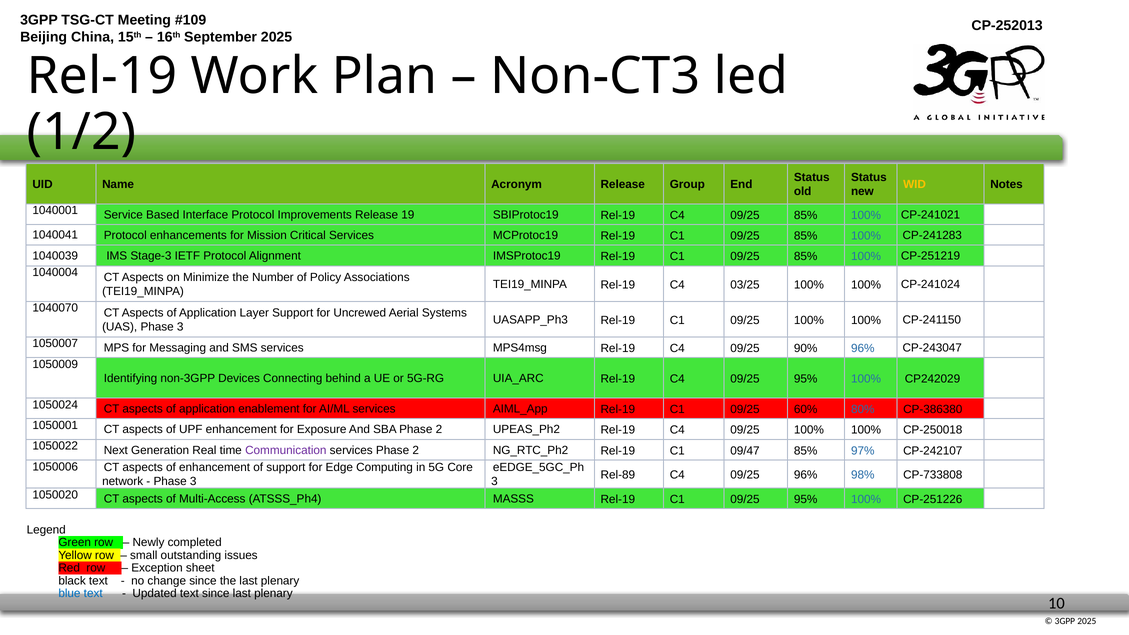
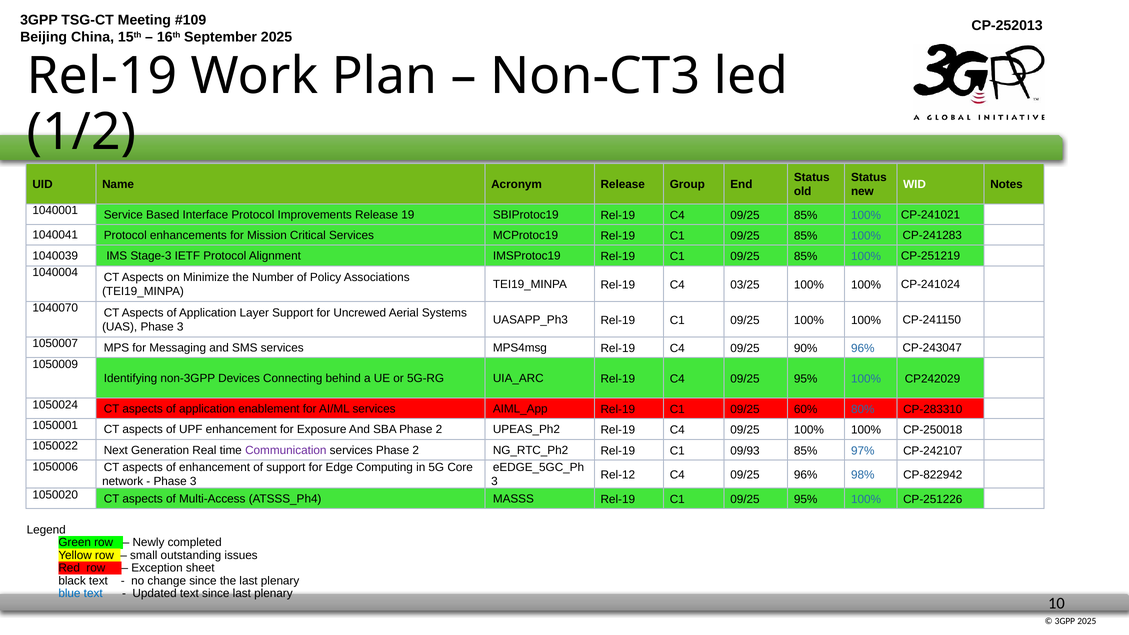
WID colour: yellow -> white (915, 184)
CP-386380: CP-386380 -> CP-283310 (933, 409)
09/47: 09/47 -> 09/93 (745, 451)
Rel-89: Rel-89 -> Rel-12 (618, 475)
CP-733808: CP-733808 -> CP-822942 (933, 475)
